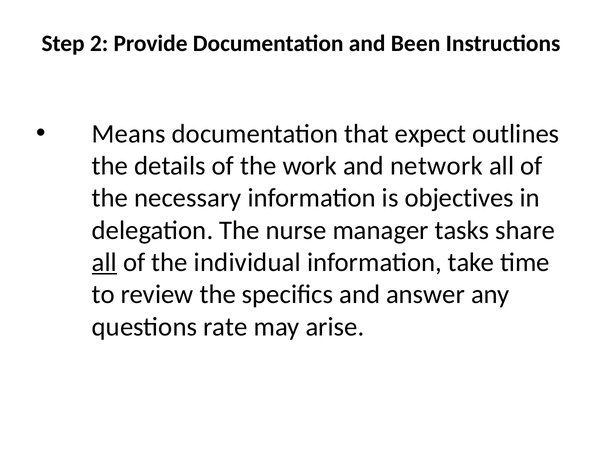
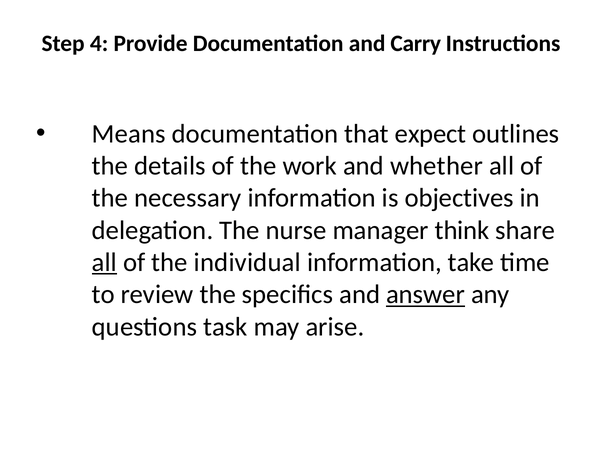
2: 2 -> 4 (99, 43)
Been: Been -> Carry (416, 43)
network: network -> whether (437, 166)
tasks: tasks -> think (462, 230)
answer underline: none -> present (426, 294)
rate: rate -> task (225, 326)
